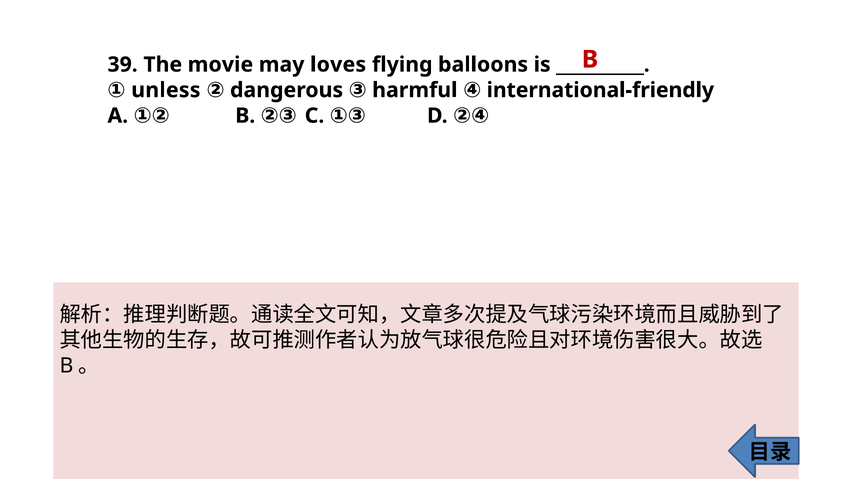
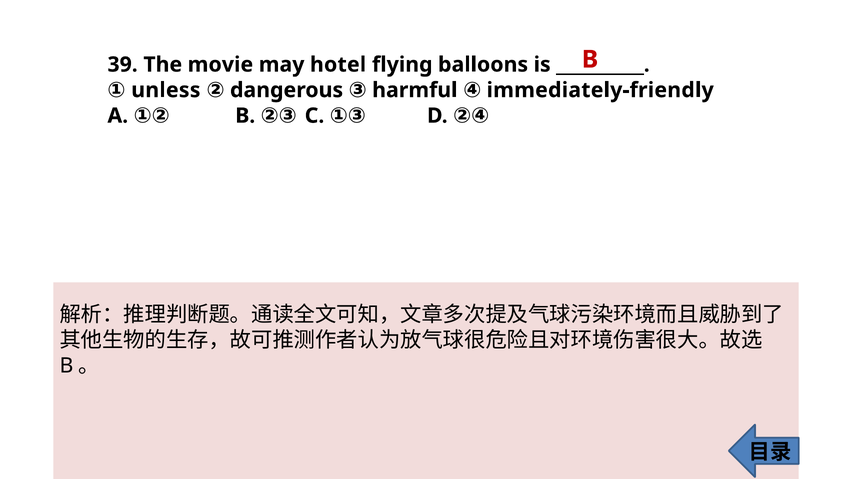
loves: loves -> hotel (338, 65)
international-friendly: international-friendly -> immediately-friendly (600, 90)
